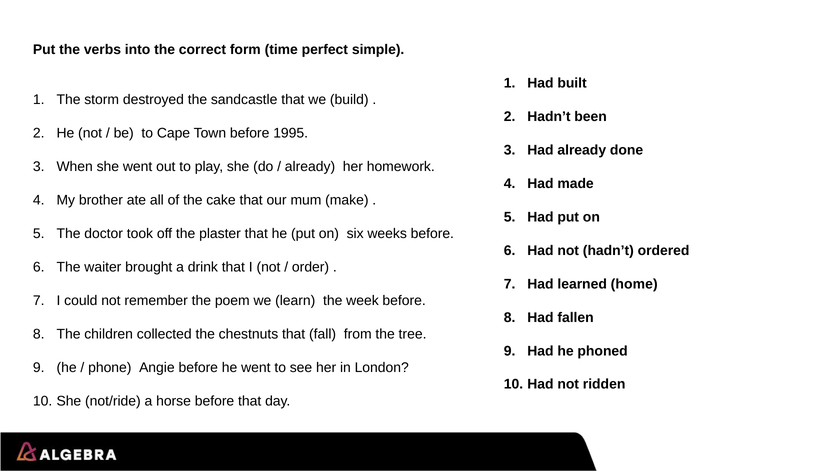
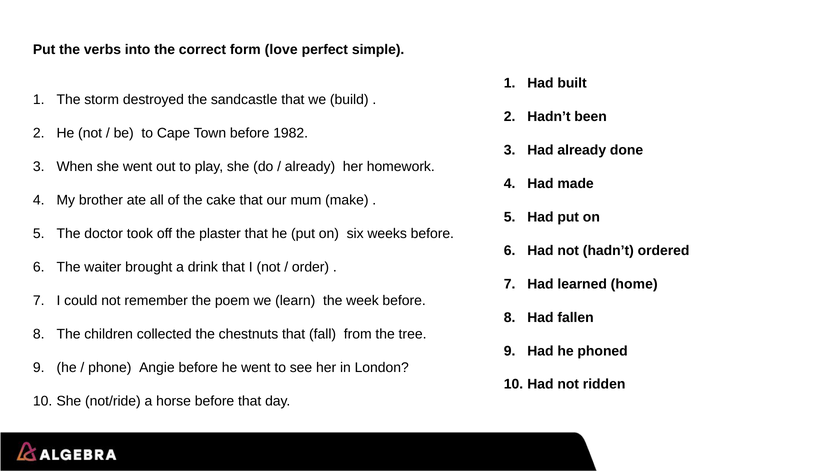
time: time -> love (281, 50)
1995: 1995 -> 1982 (291, 133)
